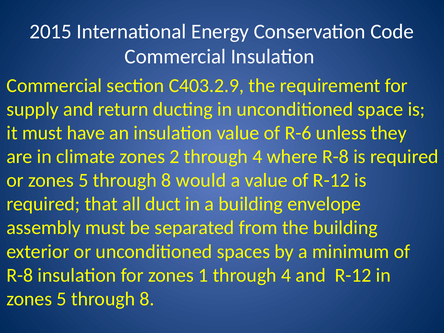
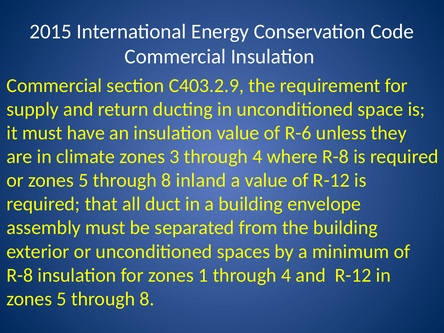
2: 2 -> 3 (174, 157)
would: would -> inland (201, 180)
